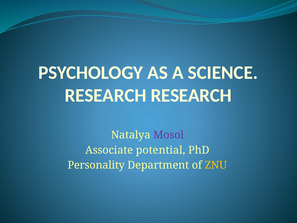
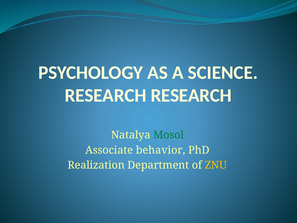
Mosol colour: purple -> green (169, 135)
potential: potential -> behavior (161, 150)
Personality: Personality -> Realization (96, 165)
